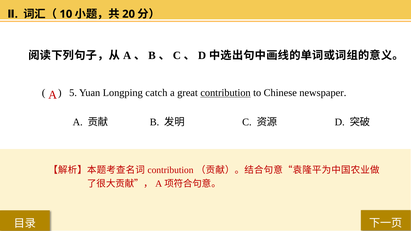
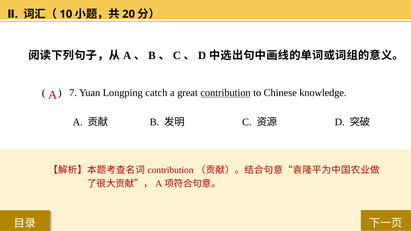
5: 5 -> 7 (73, 93)
newspaper: newspaper -> knowledge (323, 93)
